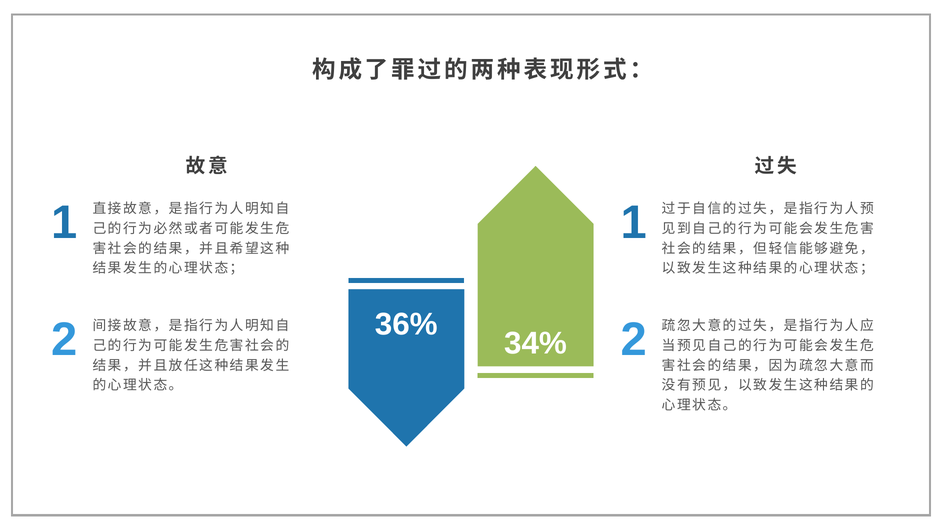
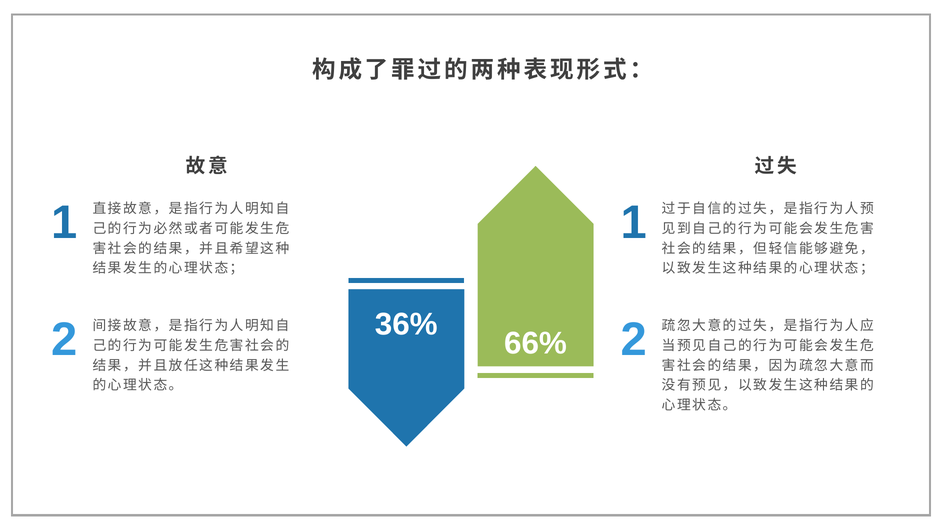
34%: 34% -> 66% (535, 343)
